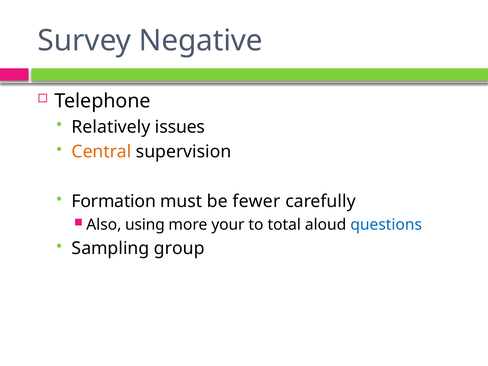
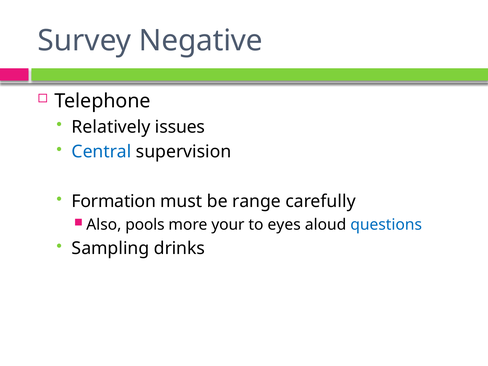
Central colour: orange -> blue (102, 152)
fewer: fewer -> range (257, 202)
using: using -> pools (145, 225)
total: total -> eyes (284, 225)
group: group -> drinks (179, 248)
